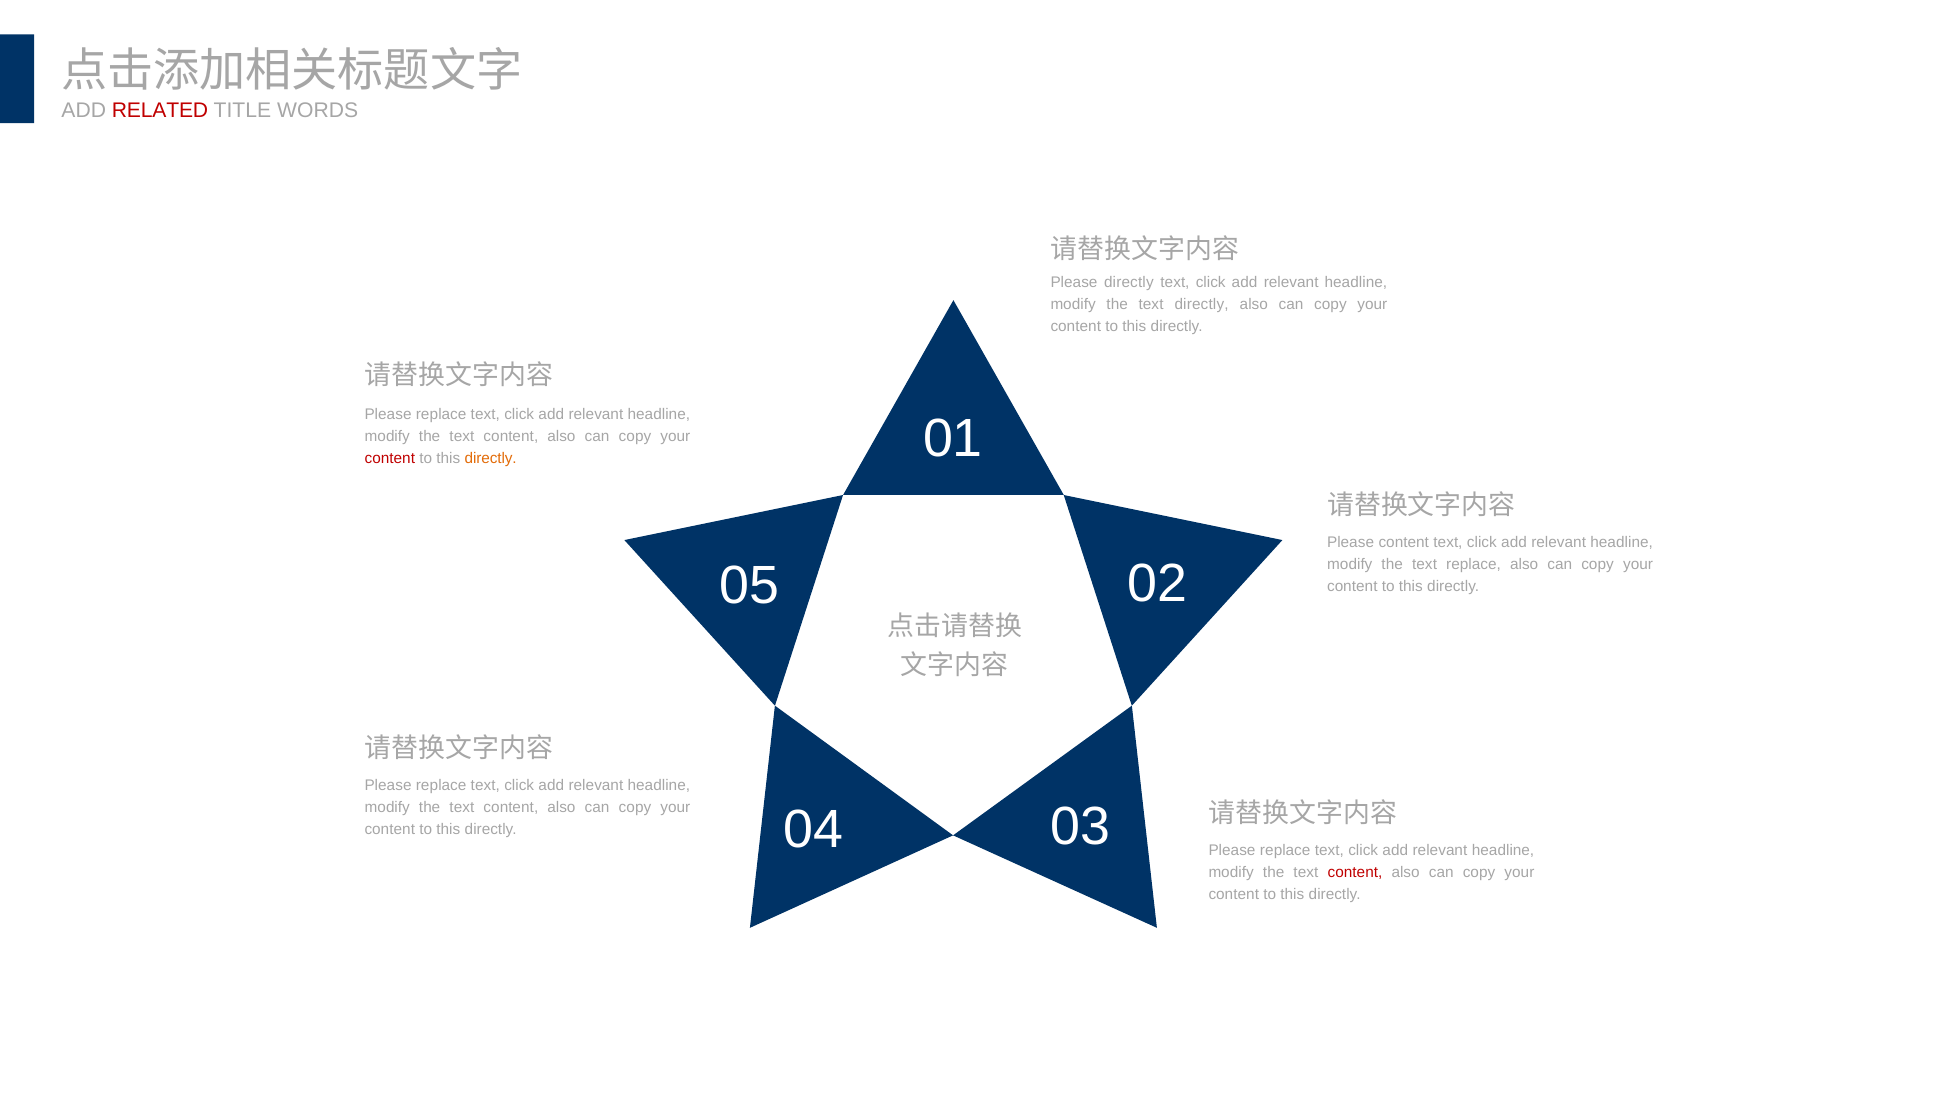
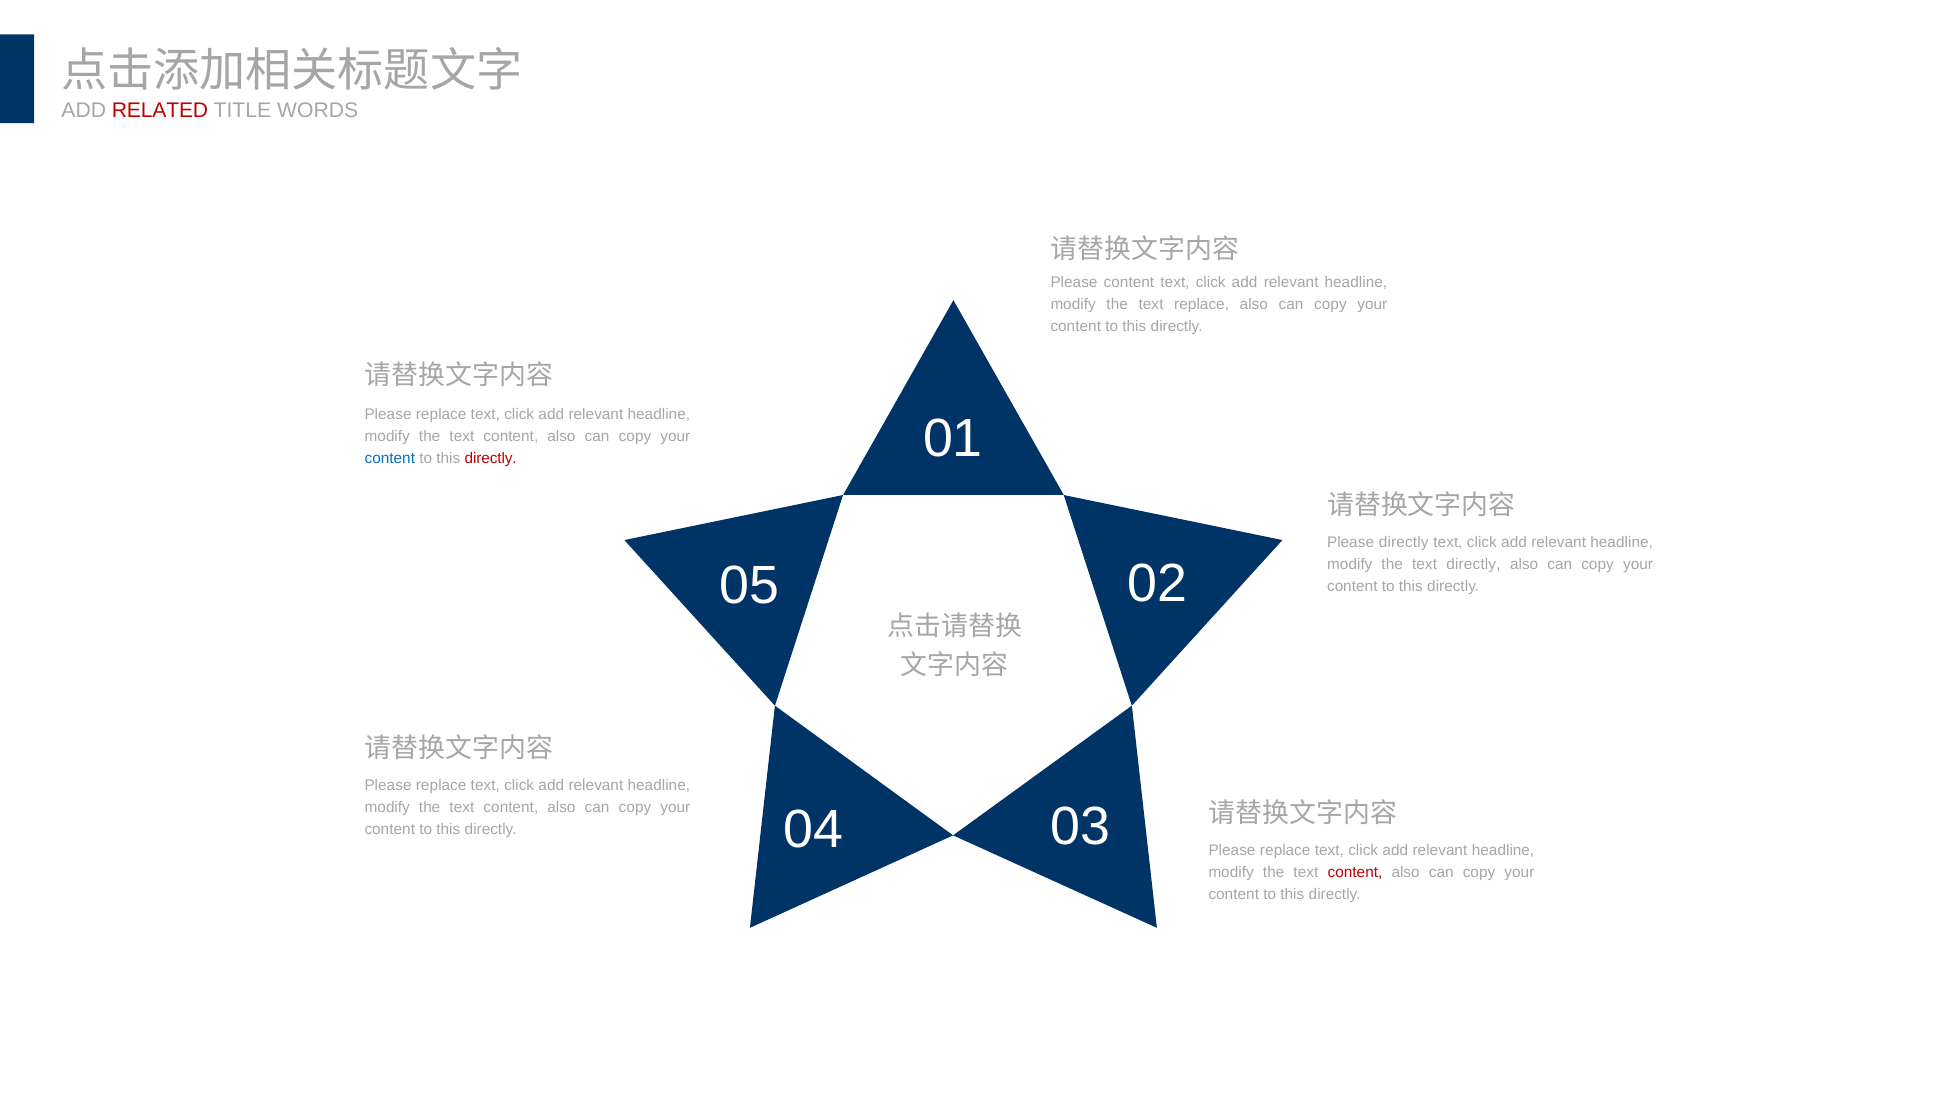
Please directly: directly -> content (1129, 282)
text directly: directly -> replace (1202, 304)
content colour: red -> blue (390, 458)
directly colour: orange -> red (491, 458)
Please content: content -> directly (1404, 542)
text replace: replace -> directly (1474, 564)
